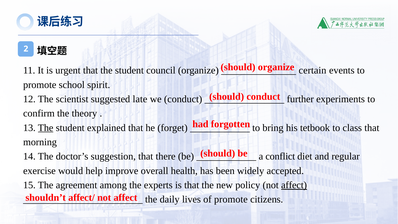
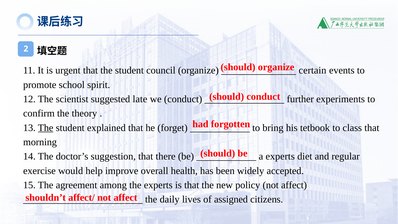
a conflict: conflict -> experts (280, 156)
affect underline: present -> none (294, 185)
of promote: promote -> assigned (231, 199)
